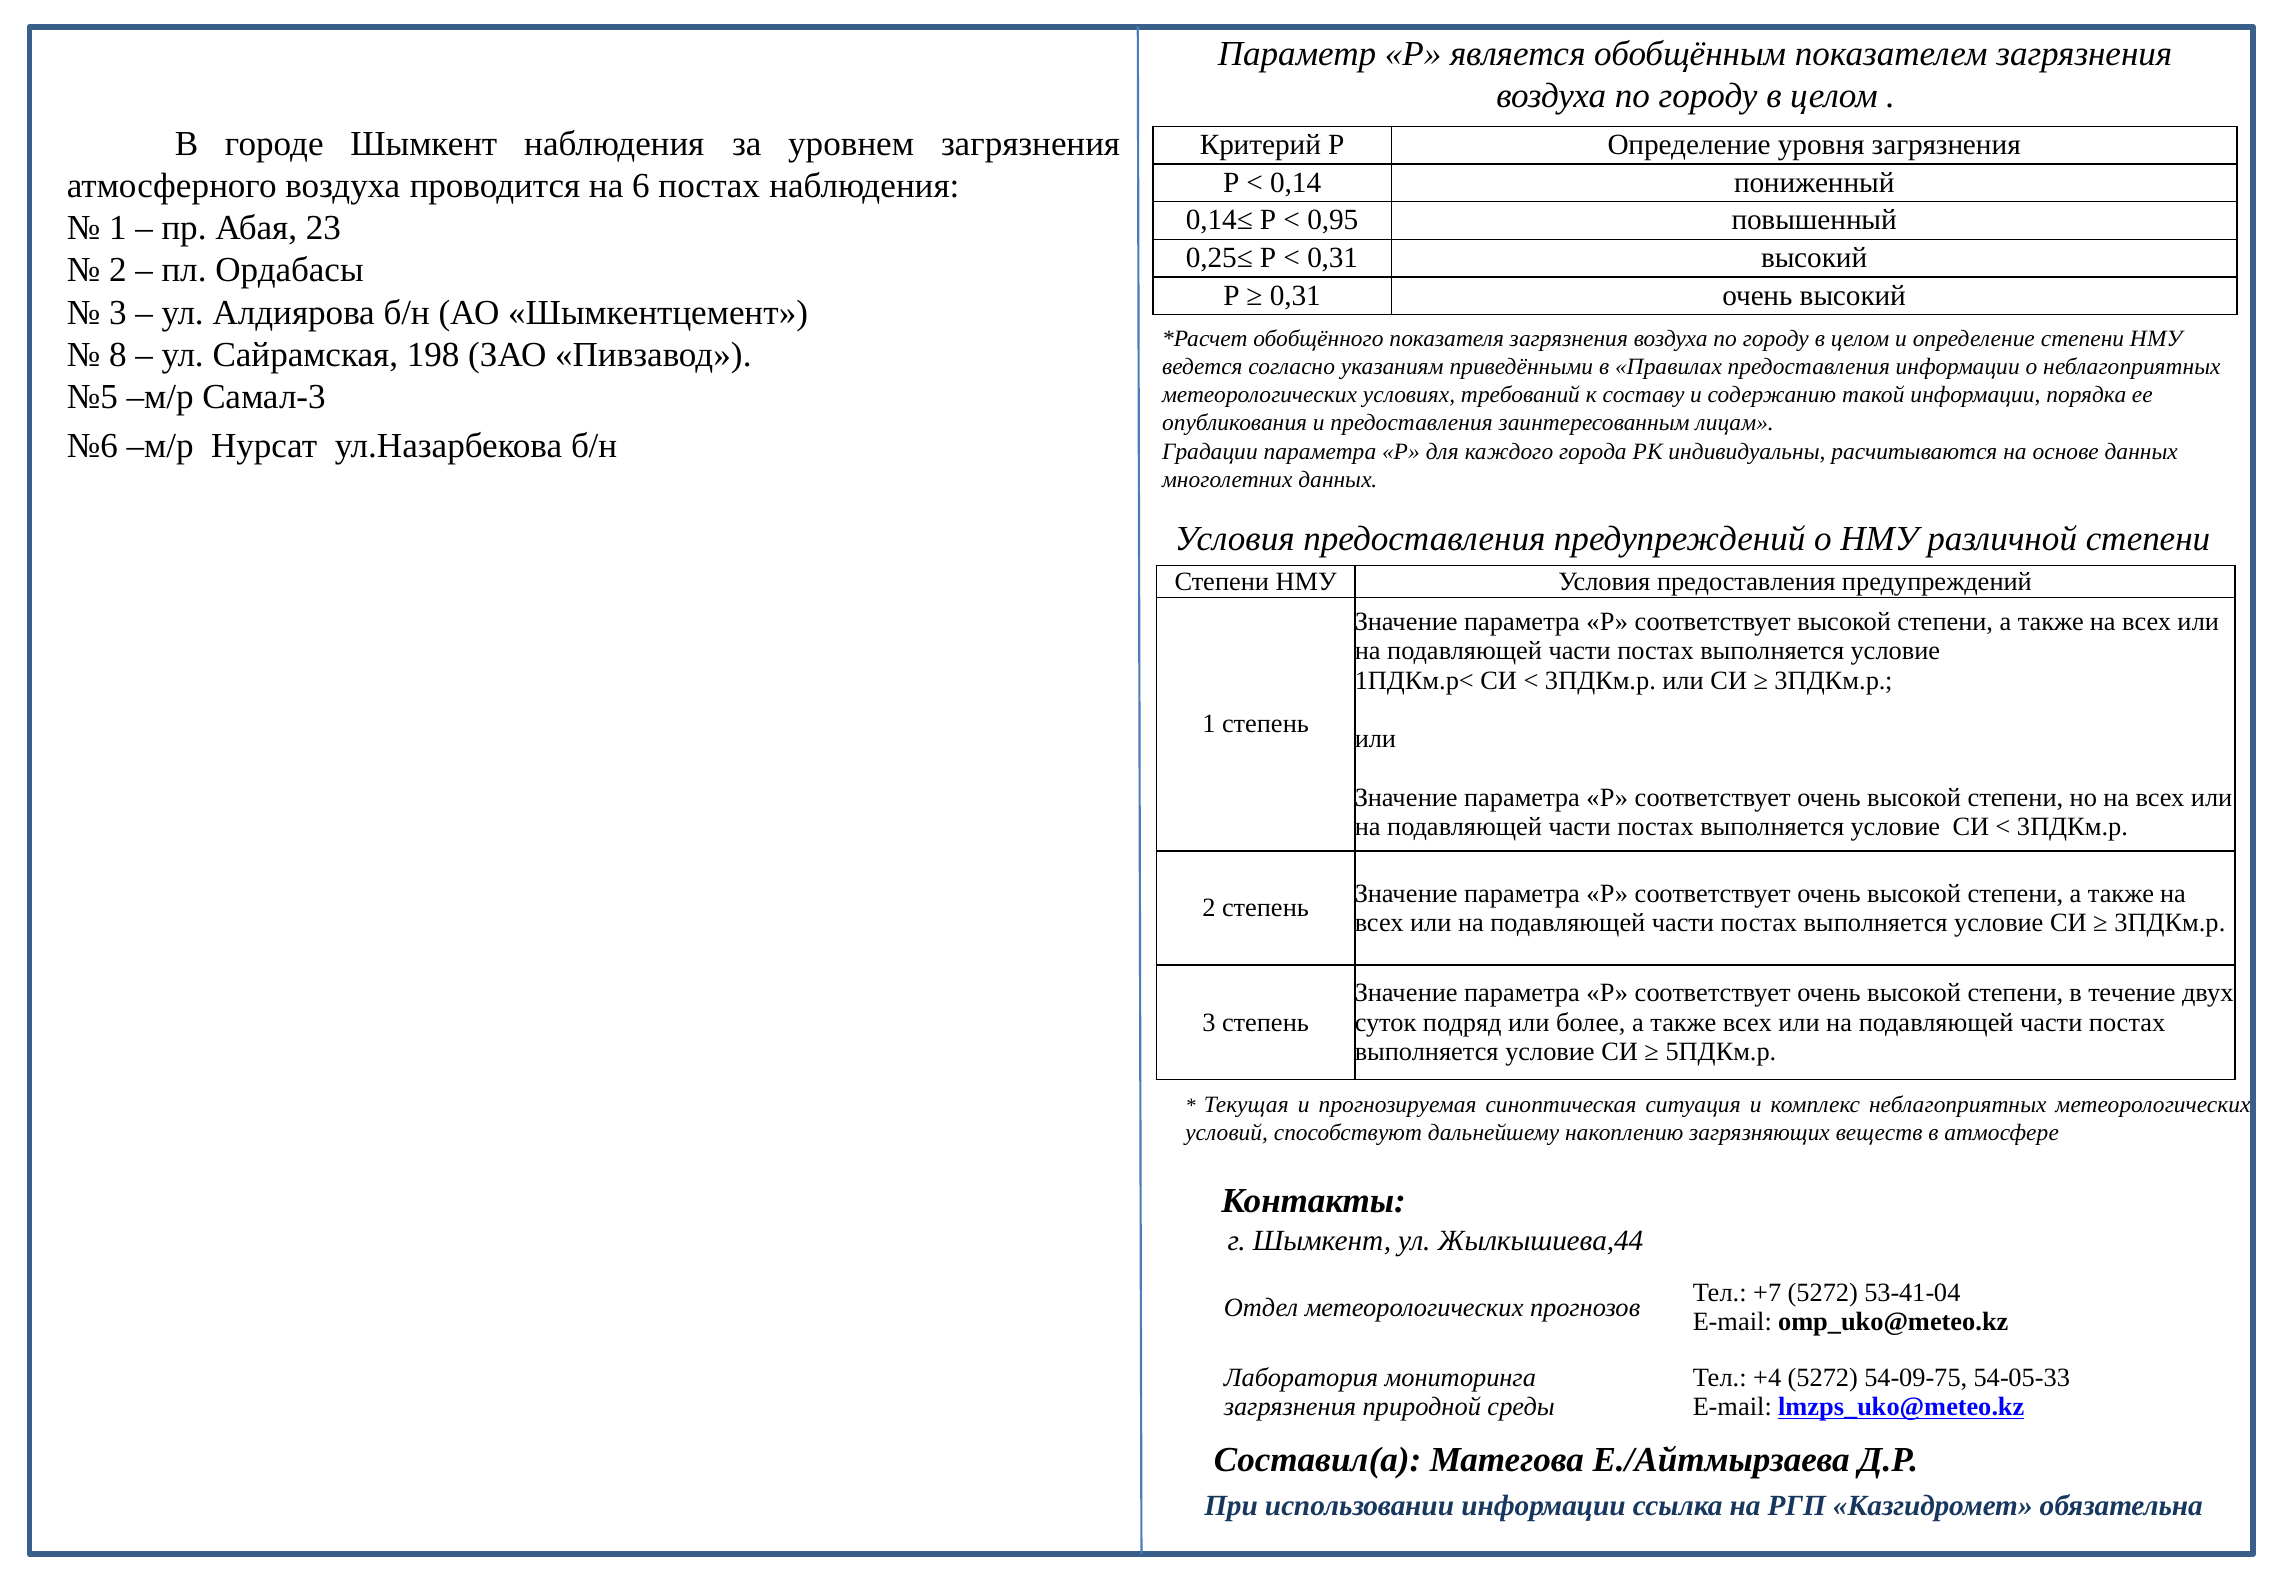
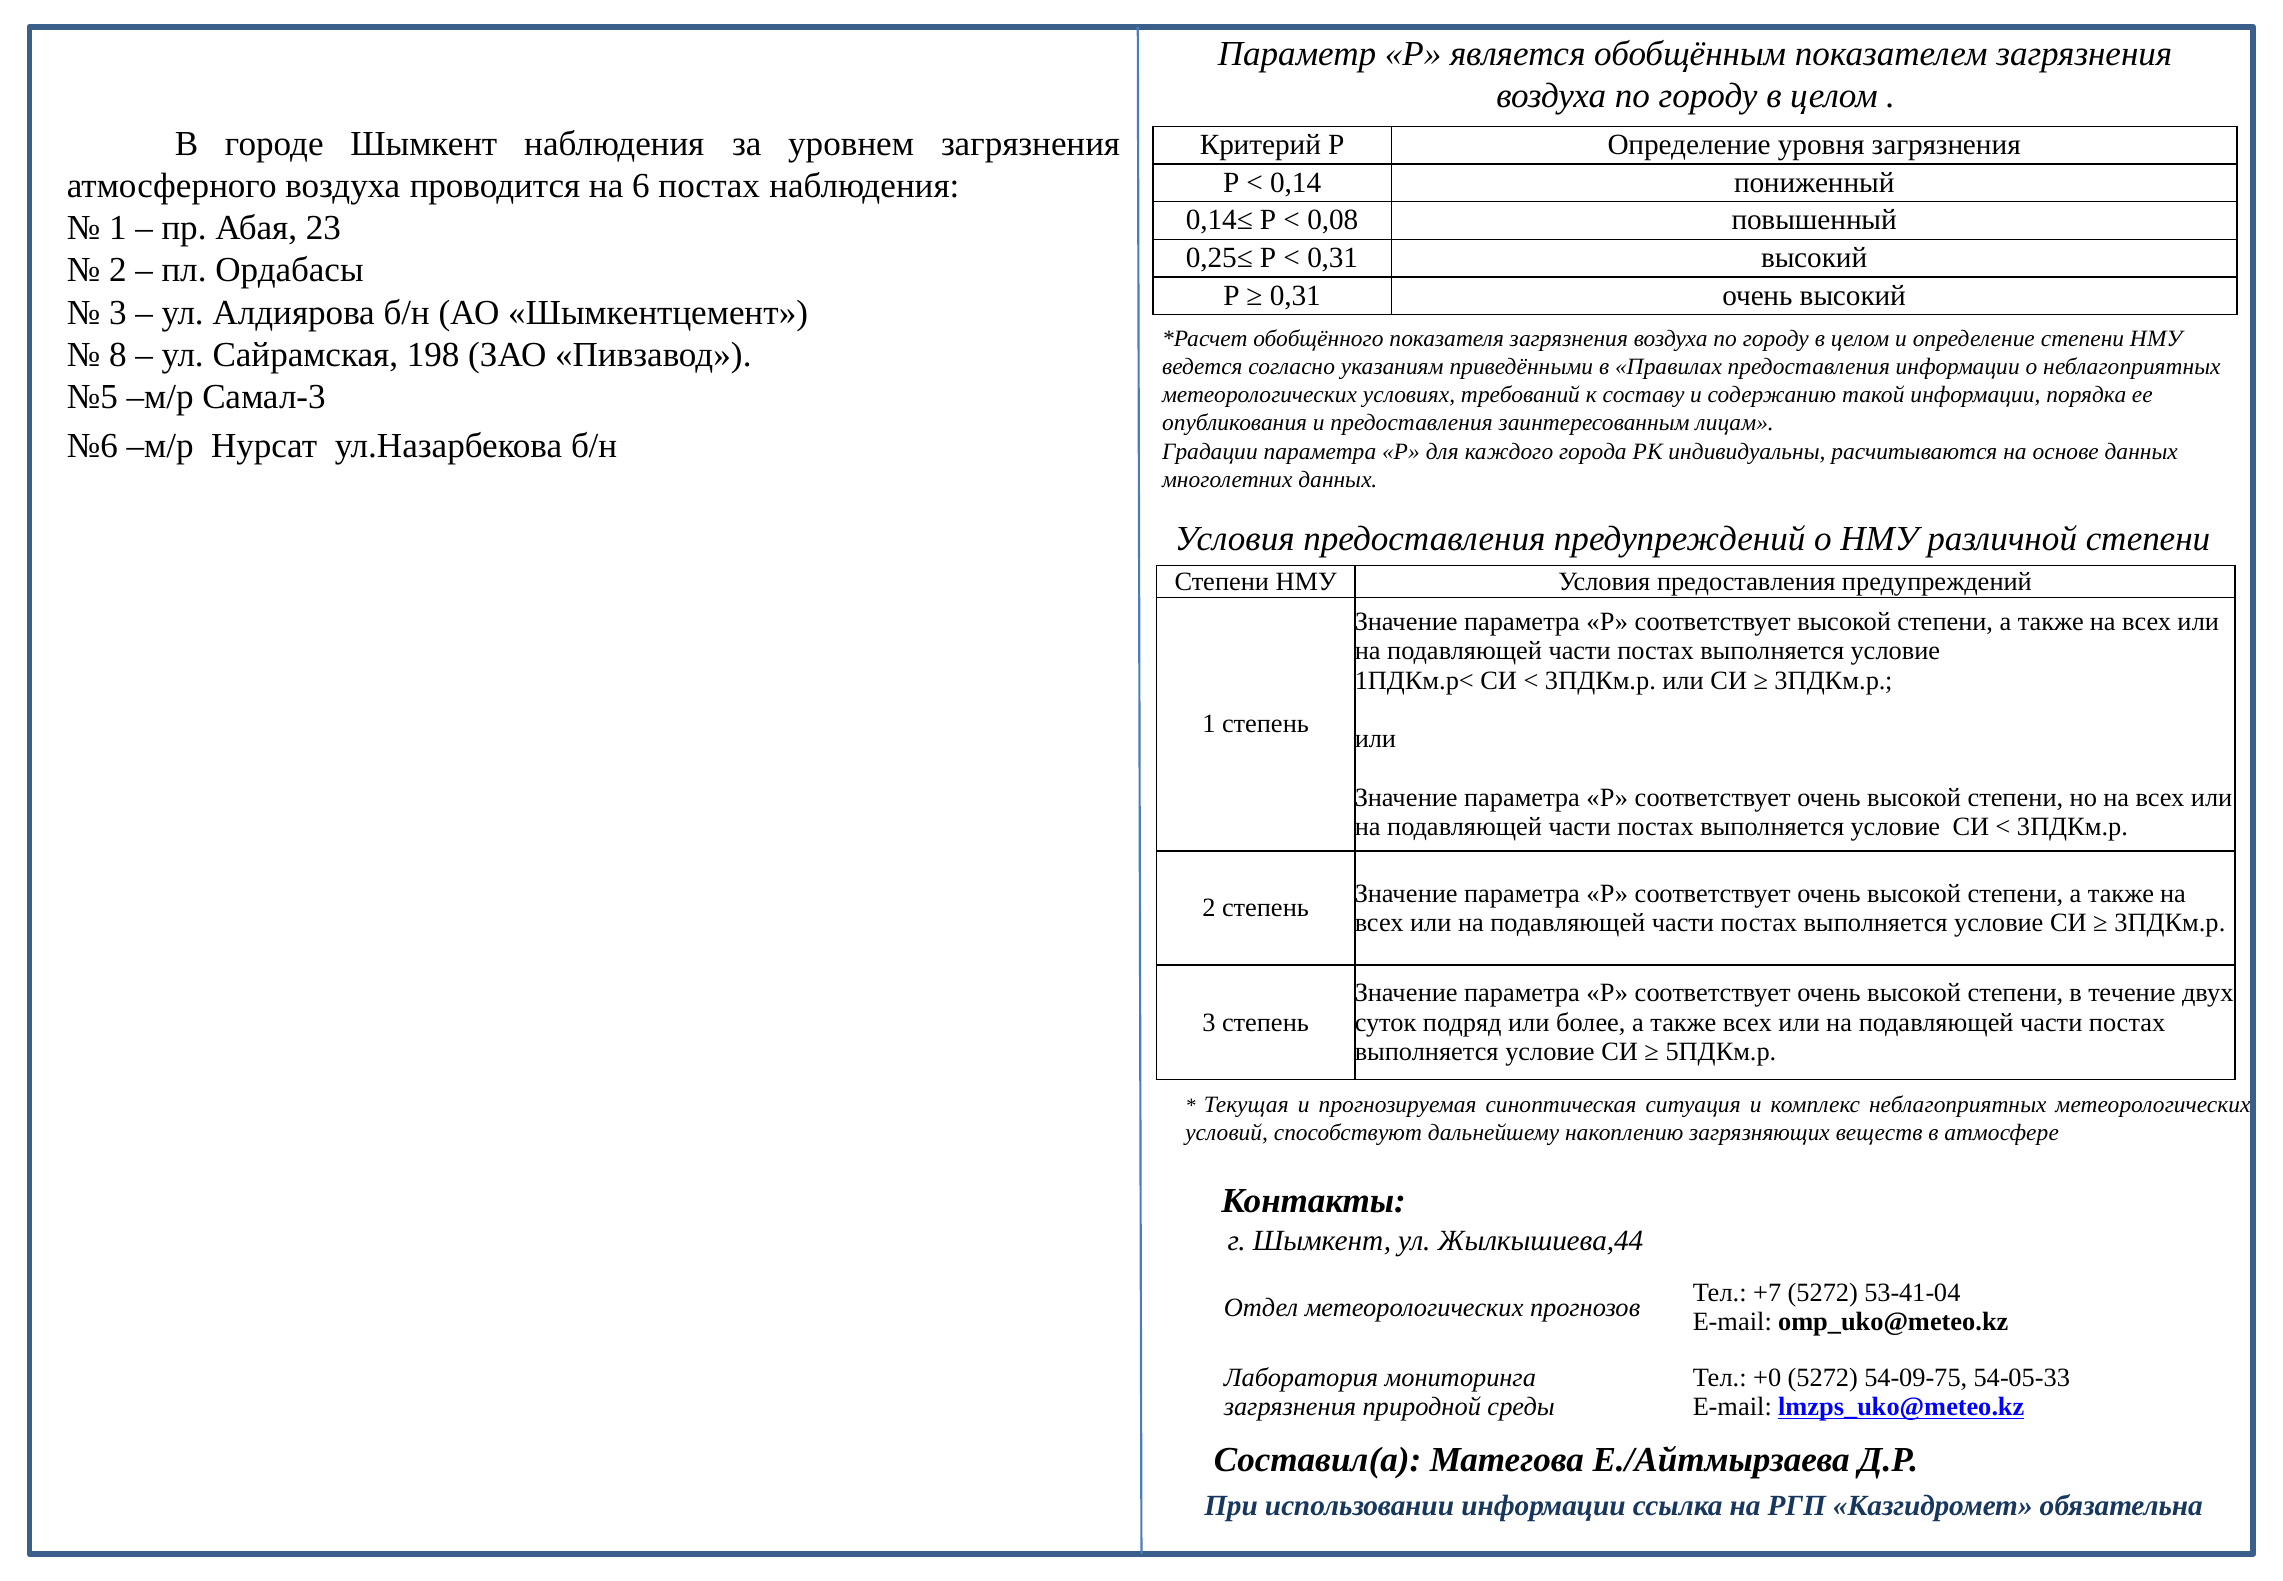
0,95: 0,95 -> 0,08 (1333, 220)
+4: +4 -> +0 (1767, 1377)
